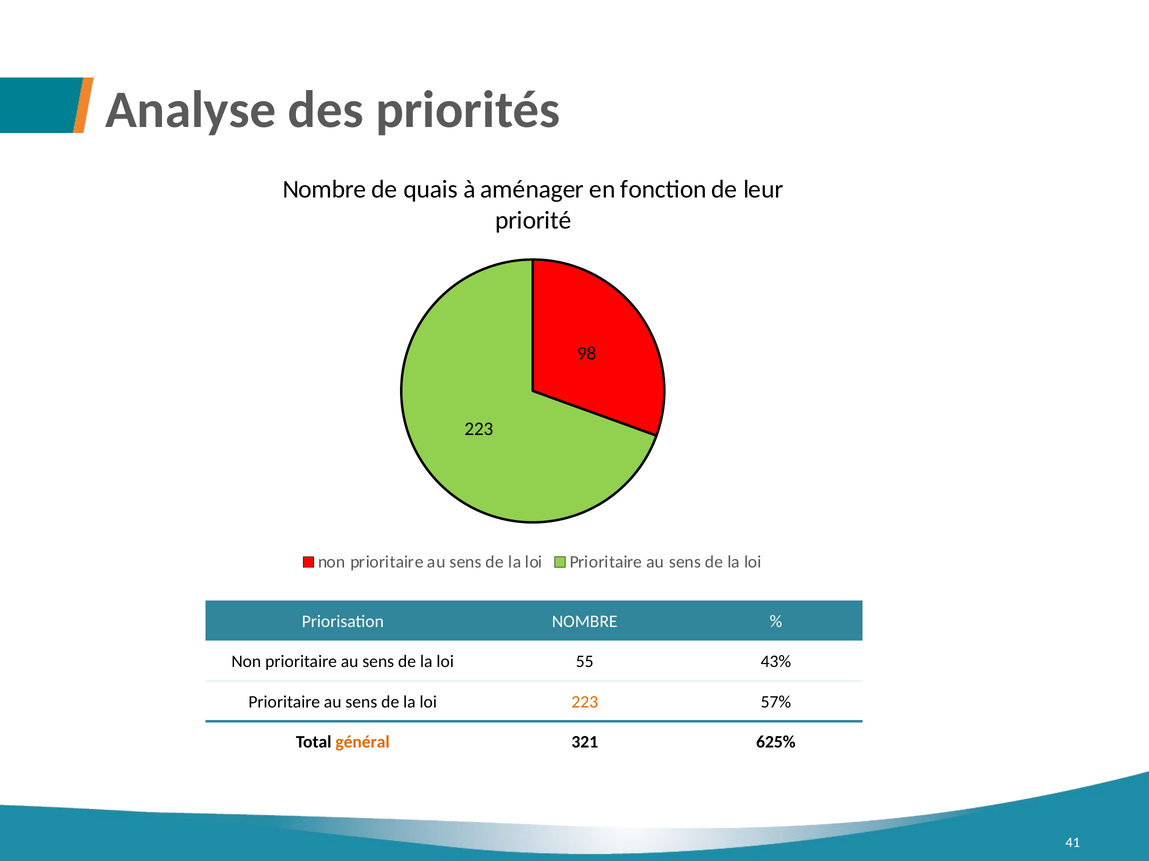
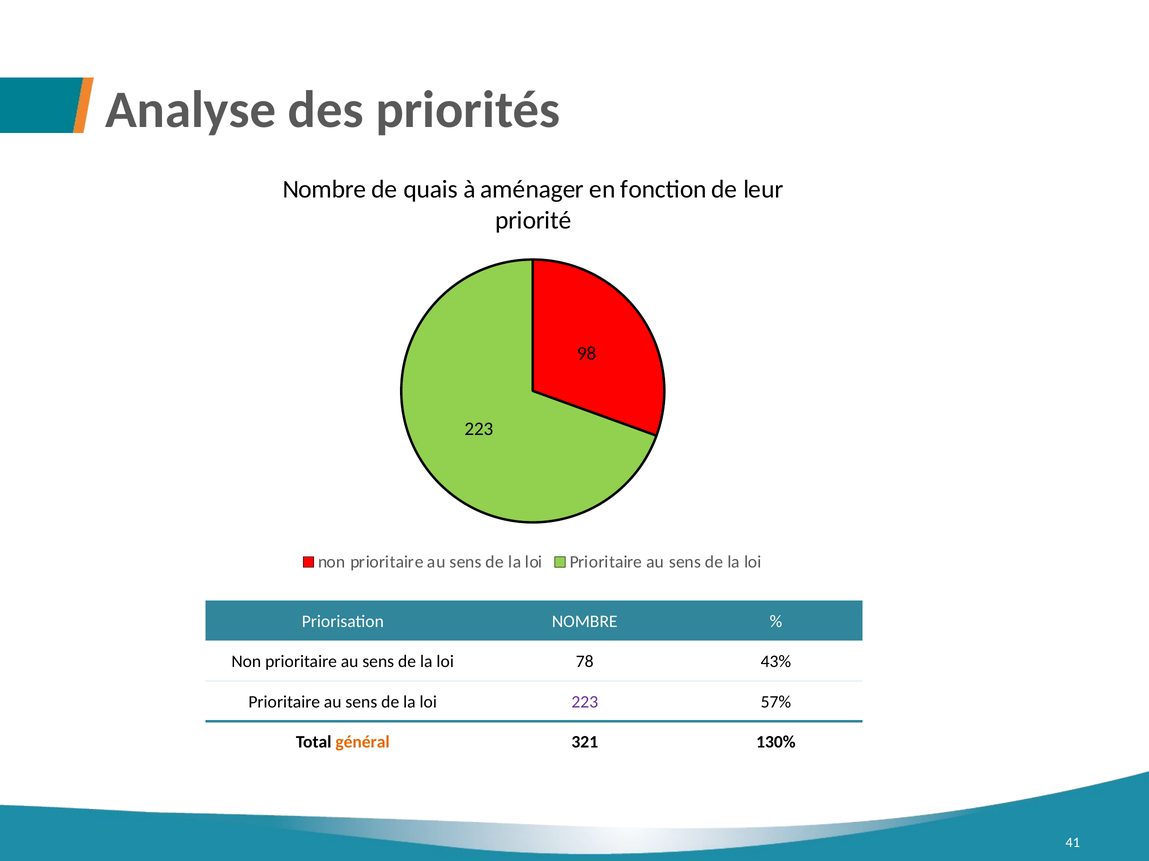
55: 55 -> 78 (585, 662)
223 colour: orange -> purple (585, 702)
625%: 625% -> 130% (776, 743)
